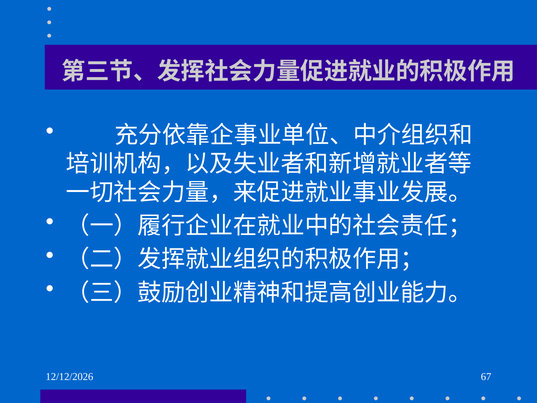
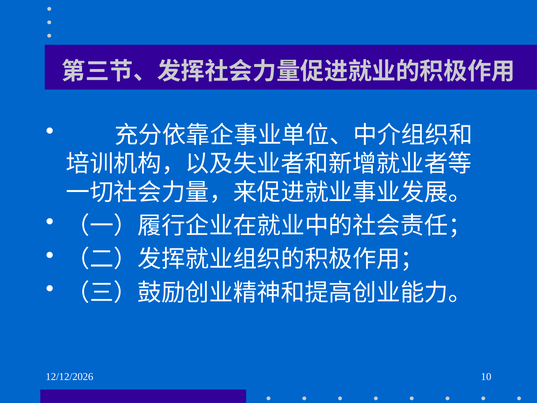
67: 67 -> 10 (486, 377)
